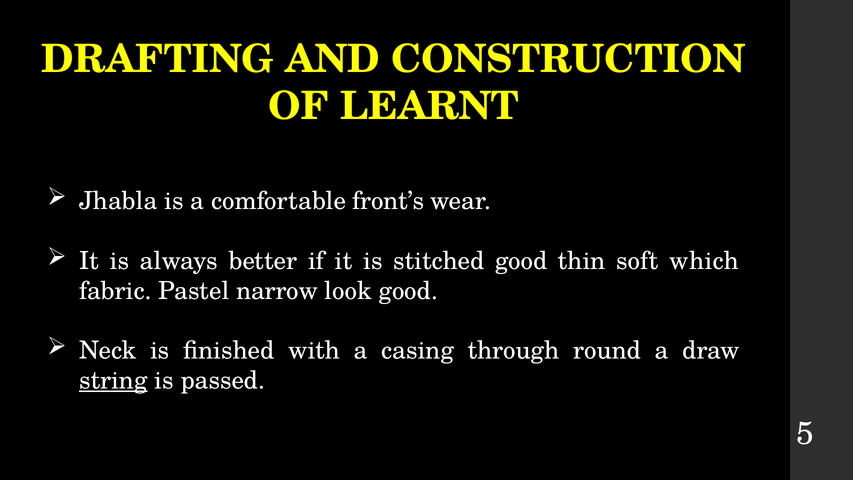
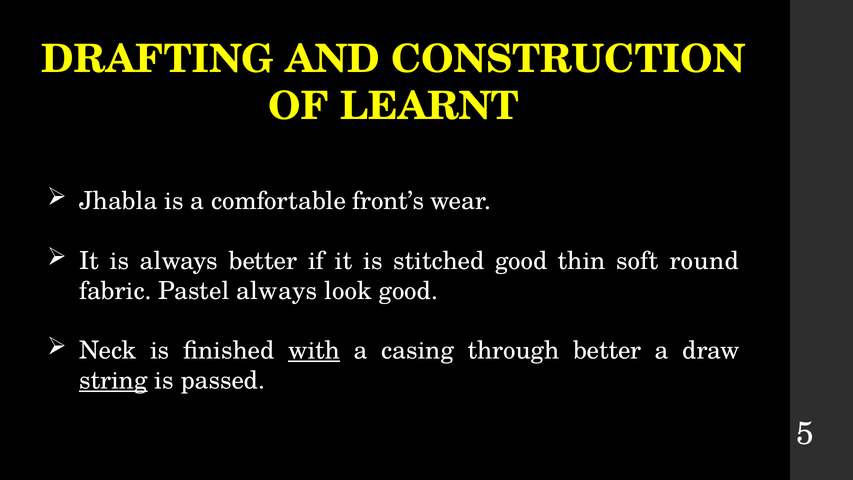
which: which -> round (704, 261)
Pastel narrow: narrow -> always (277, 291)
with underline: none -> present (314, 351)
through round: round -> better (607, 351)
